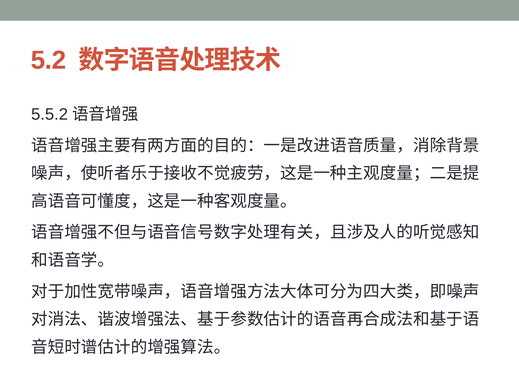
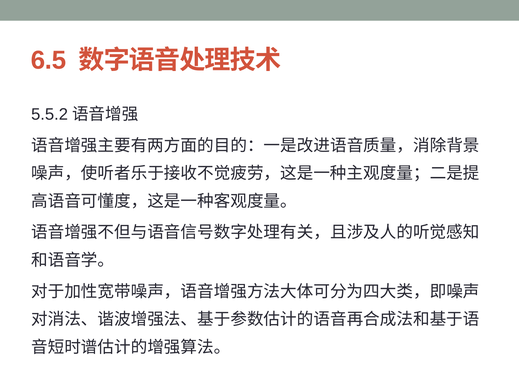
5.2: 5.2 -> 6.5 (49, 60)
